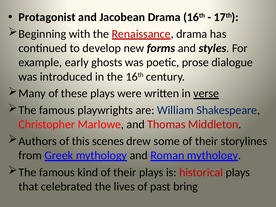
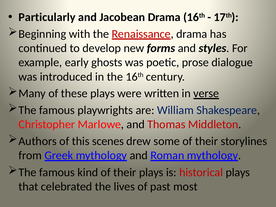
Protagonist: Protagonist -> Particularly (47, 17)
bring: bring -> most (185, 187)
